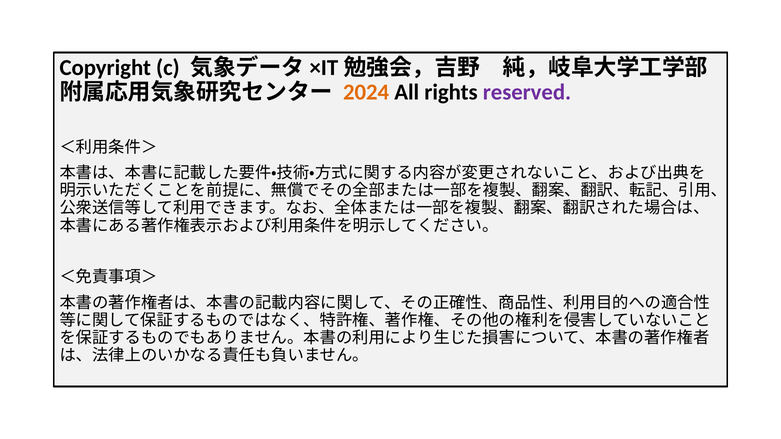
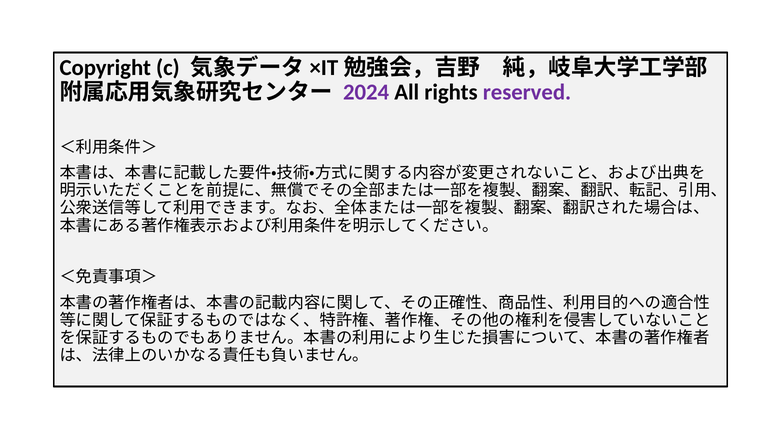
2024 colour: orange -> purple (366, 92)
